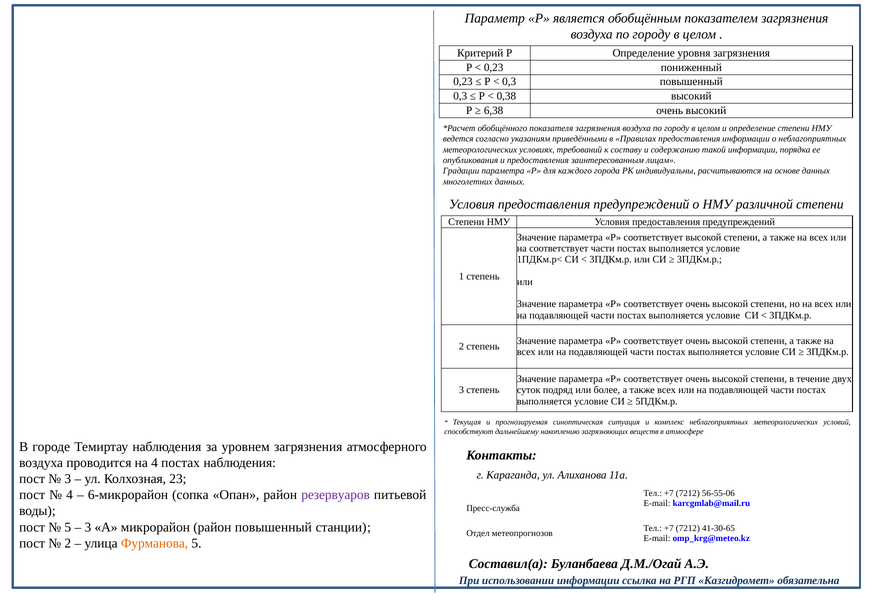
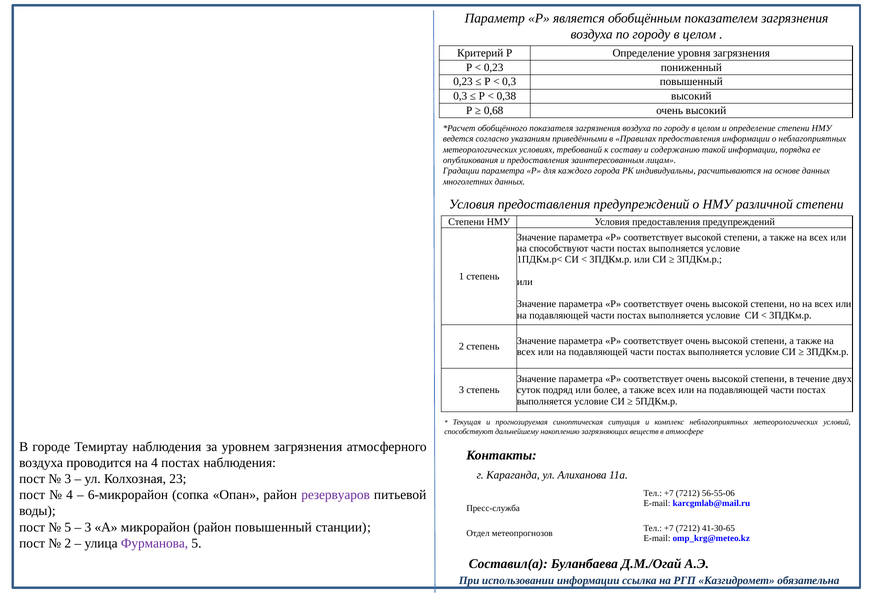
6,38: 6,38 -> 0,68 (494, 110)
на соответствует: соответствует -> способствуют (559, 248)
Фурманова colour: orange -> purple (155, 543)
